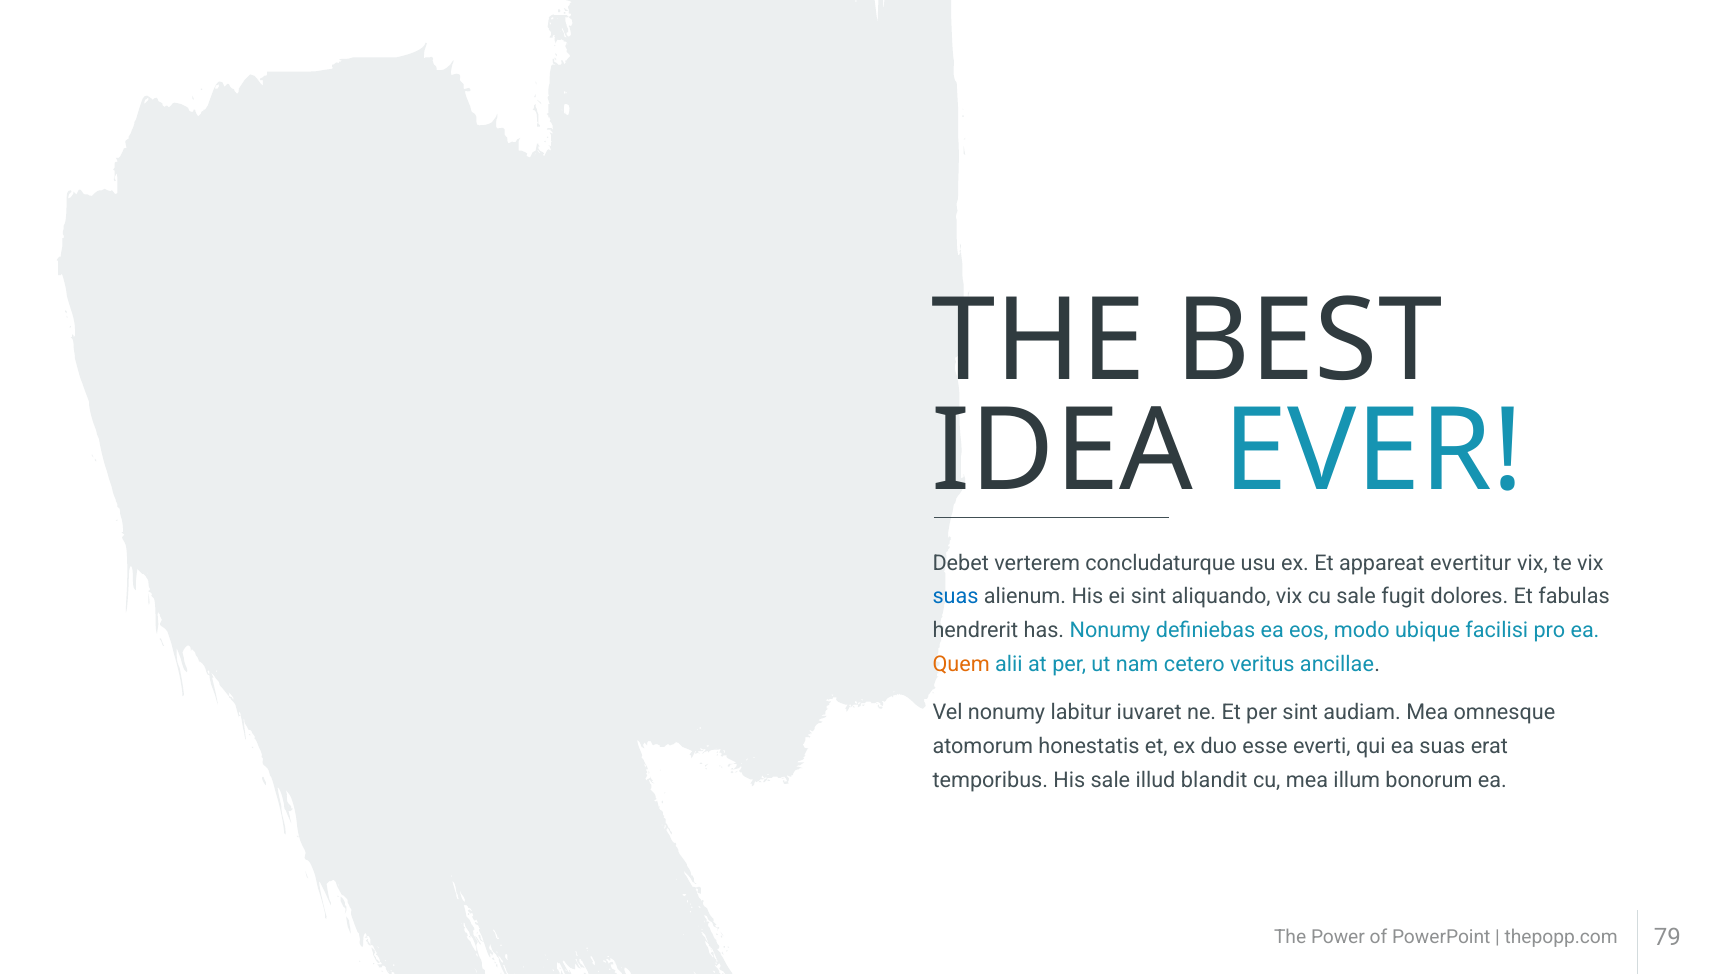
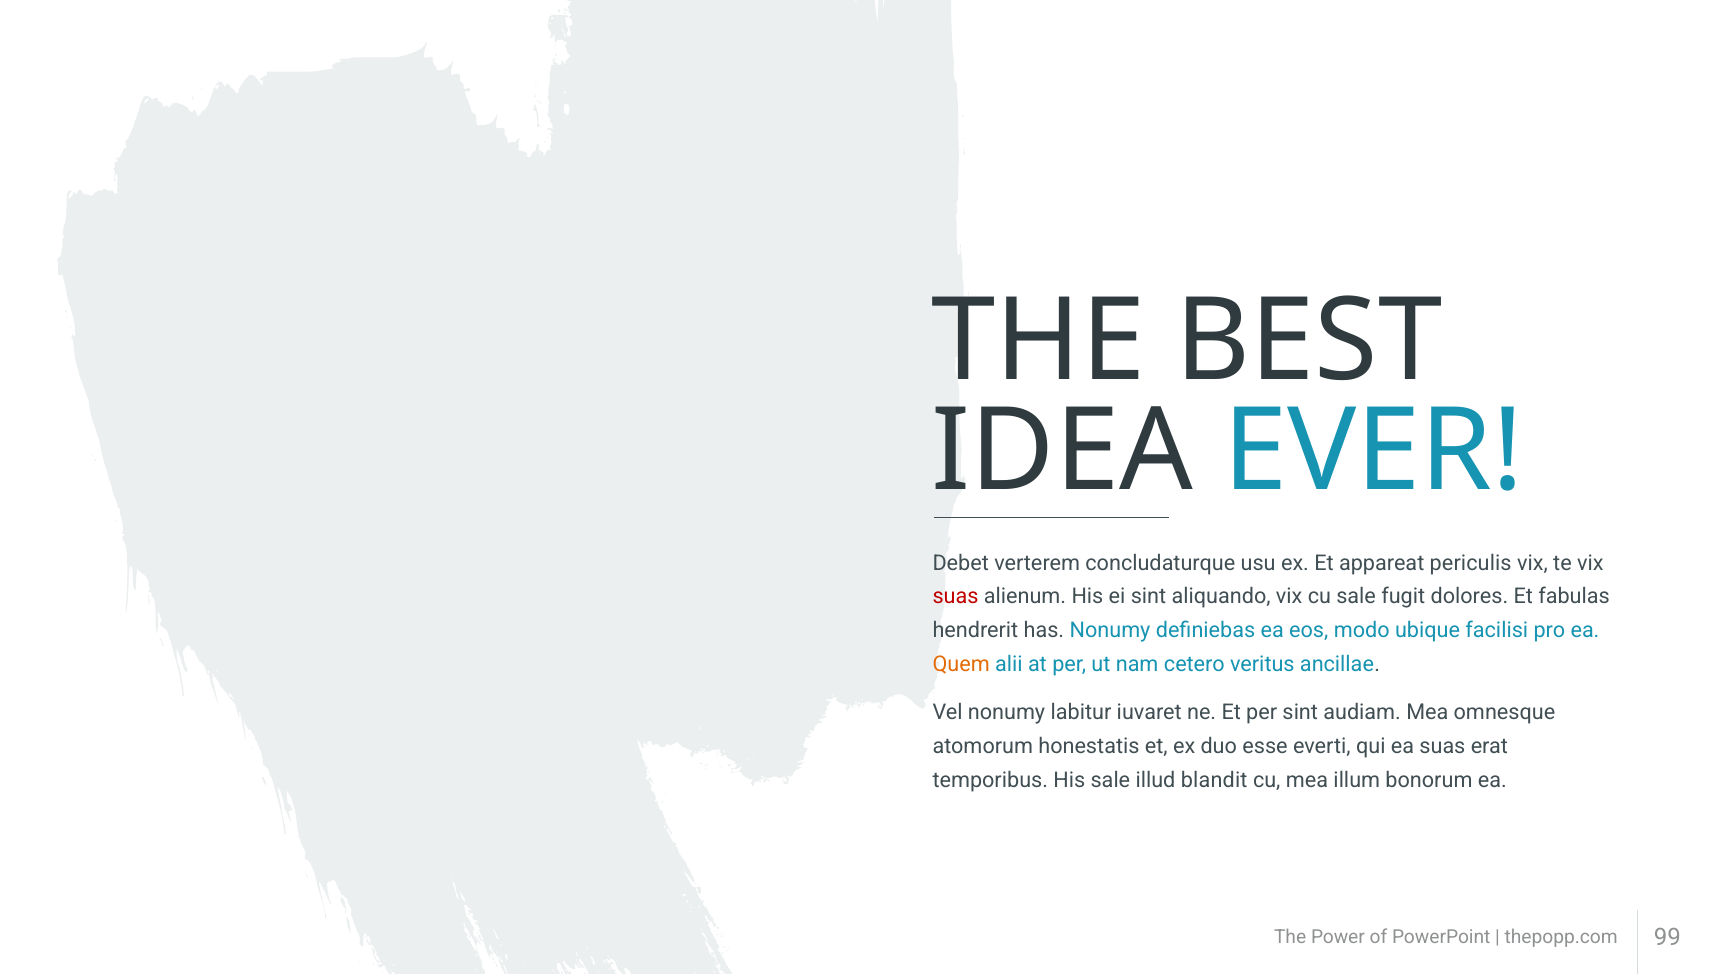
evertitur: evertitur -> periculis (1471, 563)
suas colour: blue -> red (956, 597)
79: 79 -> 99 (1667, 938)
